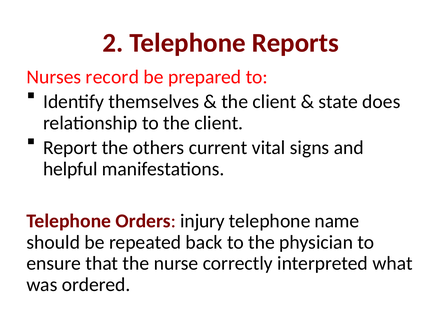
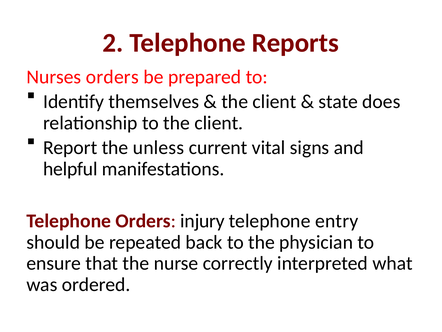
Nurses record: record -> orders (112, 77)
others: others -> unless (159, 148)
name: name -> entry (337, 221)
